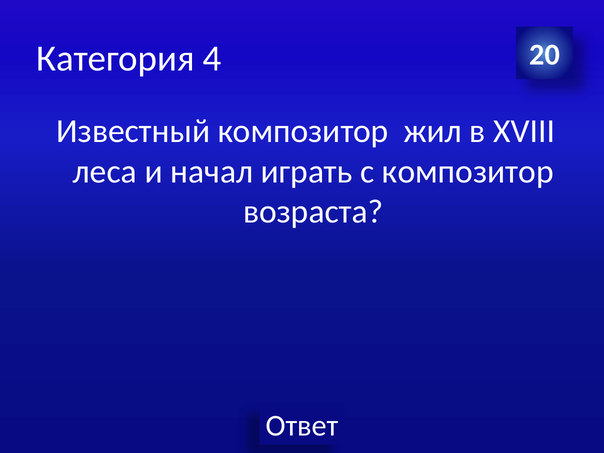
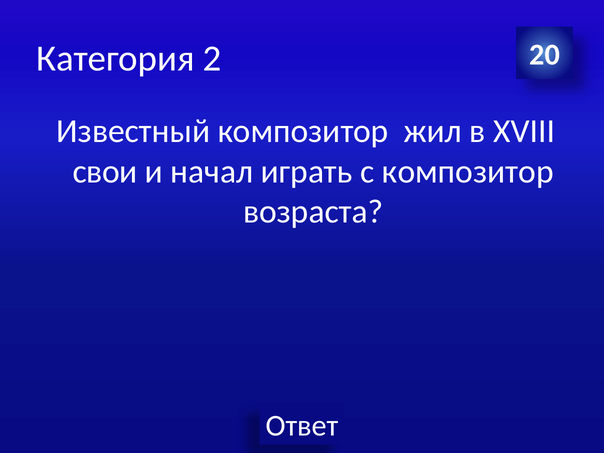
4: 4 -> 2 (212, 58)
леса: леса -> свои (105, 171)
